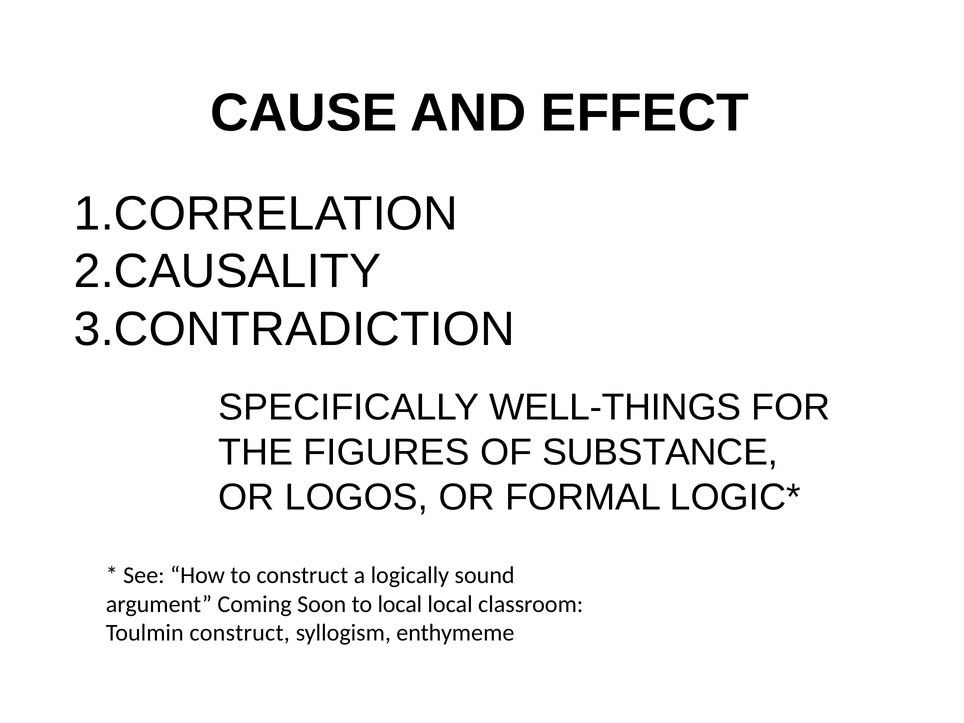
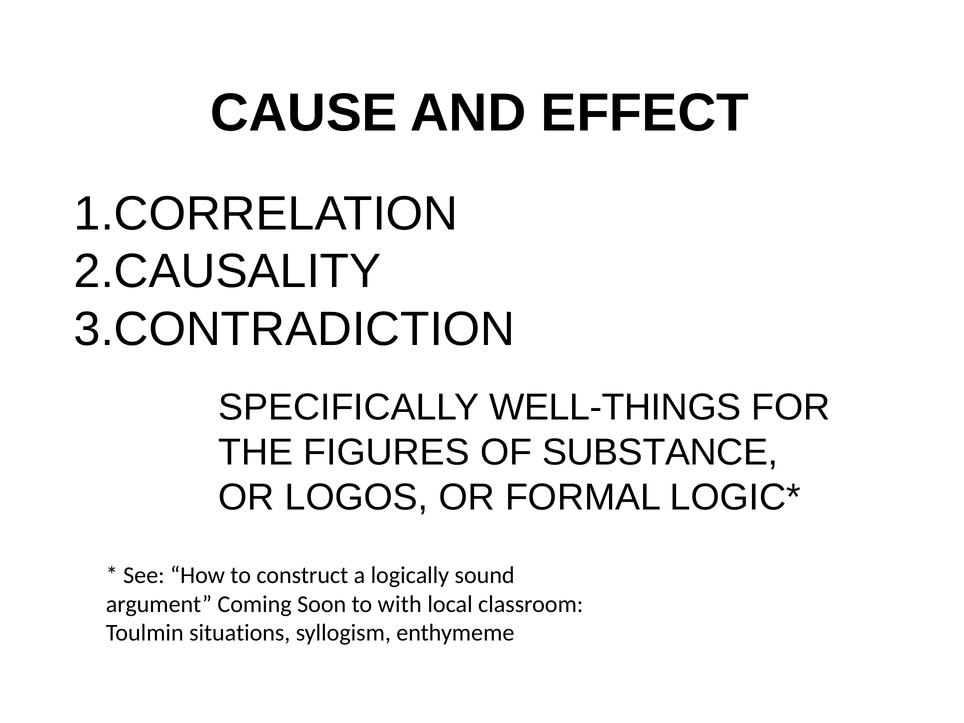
to local: local -> with (400, 604)
Toulmin construct: construct -> situations (240, 633)
